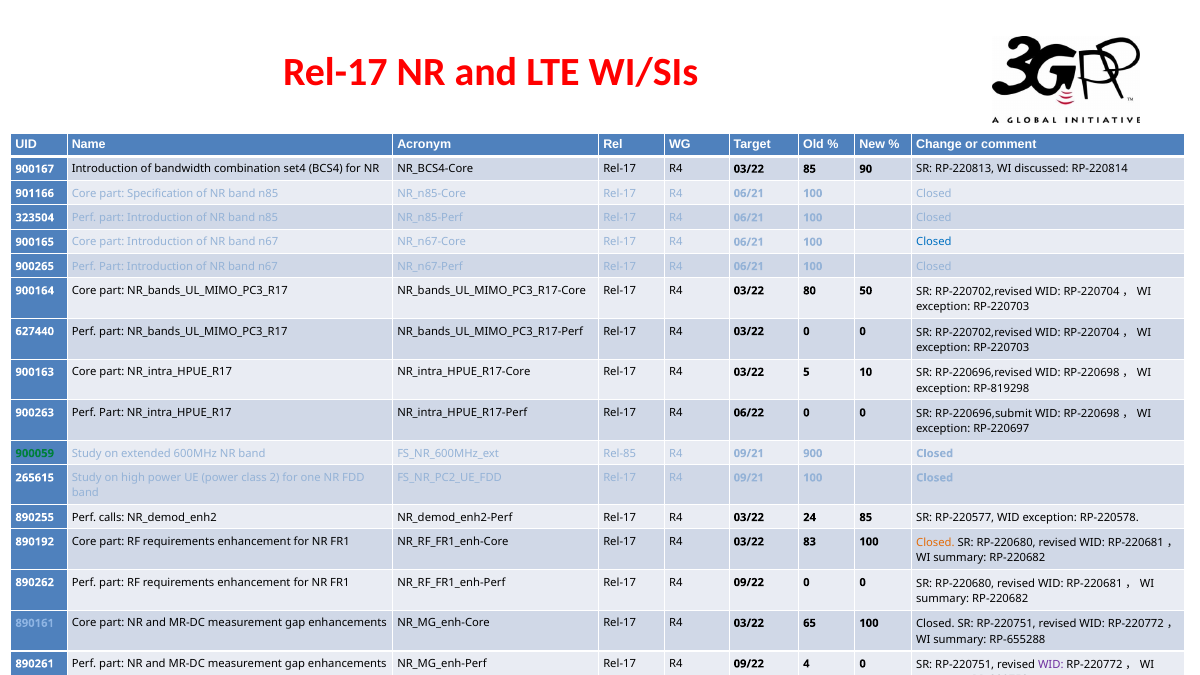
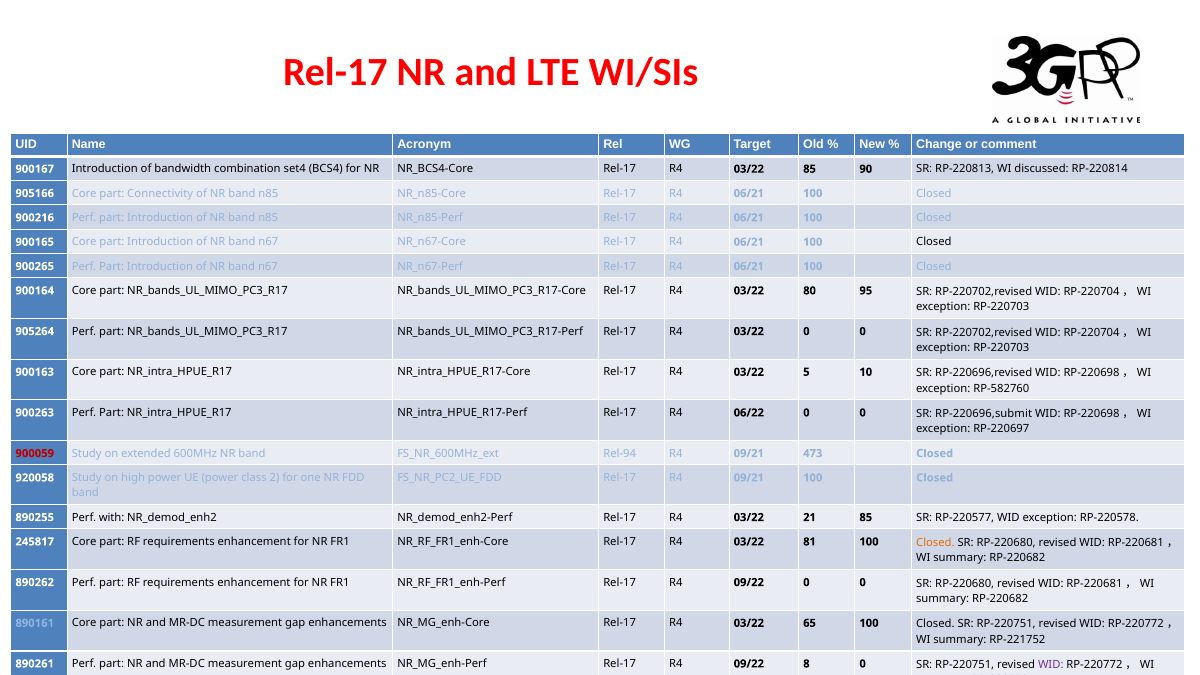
901166: 901166 -> 905166 (35, 193)
Specification: Specification -> Connectivity (160, 193)
323504: 323504 -> 900216 (35, 218)
Closed colour: blue -> black (934, 242)
50: 50 -> 95 (866, 291)
627440: 627440 -> 905264 (35, 331)
RP-819298: RP-819298 -> RP-582760 (1001, 388)
900059 colour: green -> red (35, 453)
Rel-85: Rel-85 -> Rel-94 (620, 453)
900: 900 -> 473 (813, 453)
265615: 265615 -> 920058 (35, 478)
calls: calls -> with (112, 517)
24: 24 -> 21 (810, 517)
890192: 890192 -> 245817 (35, 542)
83: 83 -> 81 (810, 542)
RP-655288: RP-655288 -> RP-221752 (1017, 639)
09/22 4: 4 -> 8 (806, 664)
